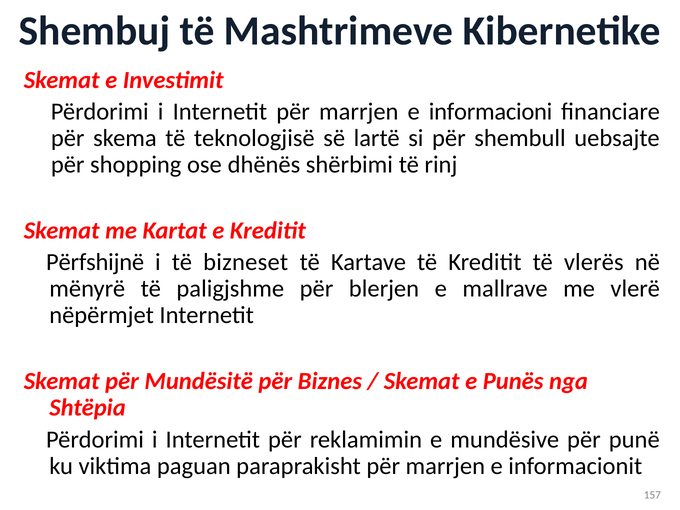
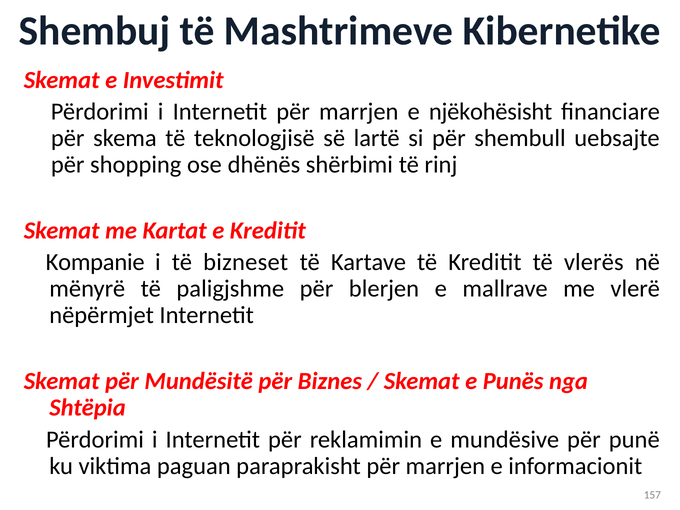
informacioni: informacioni -> njëkohësisht (491, 112)
Përfshijnë: Përfshijnë -> Kompanie (95, 262)
